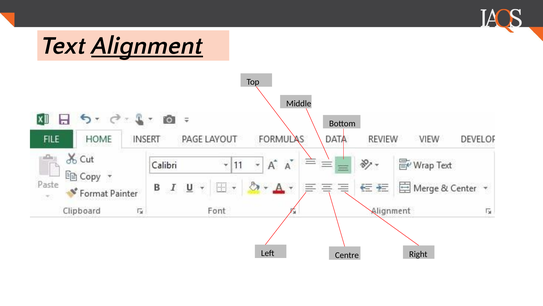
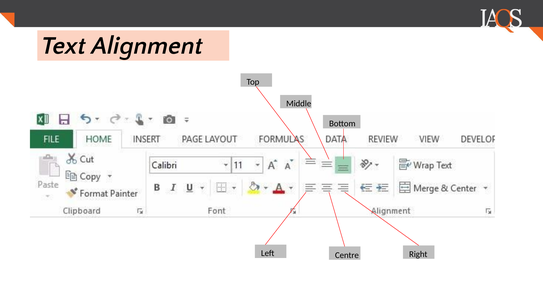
Alignment underline: present -> none (147, 46)
